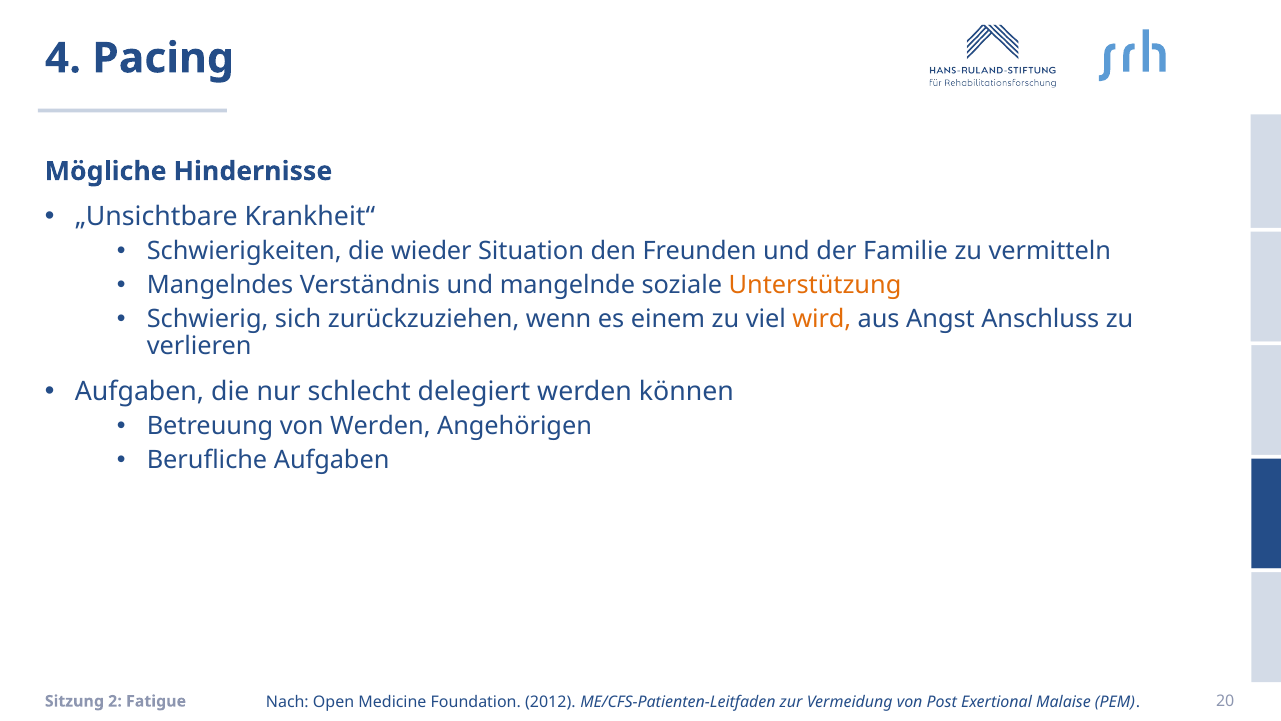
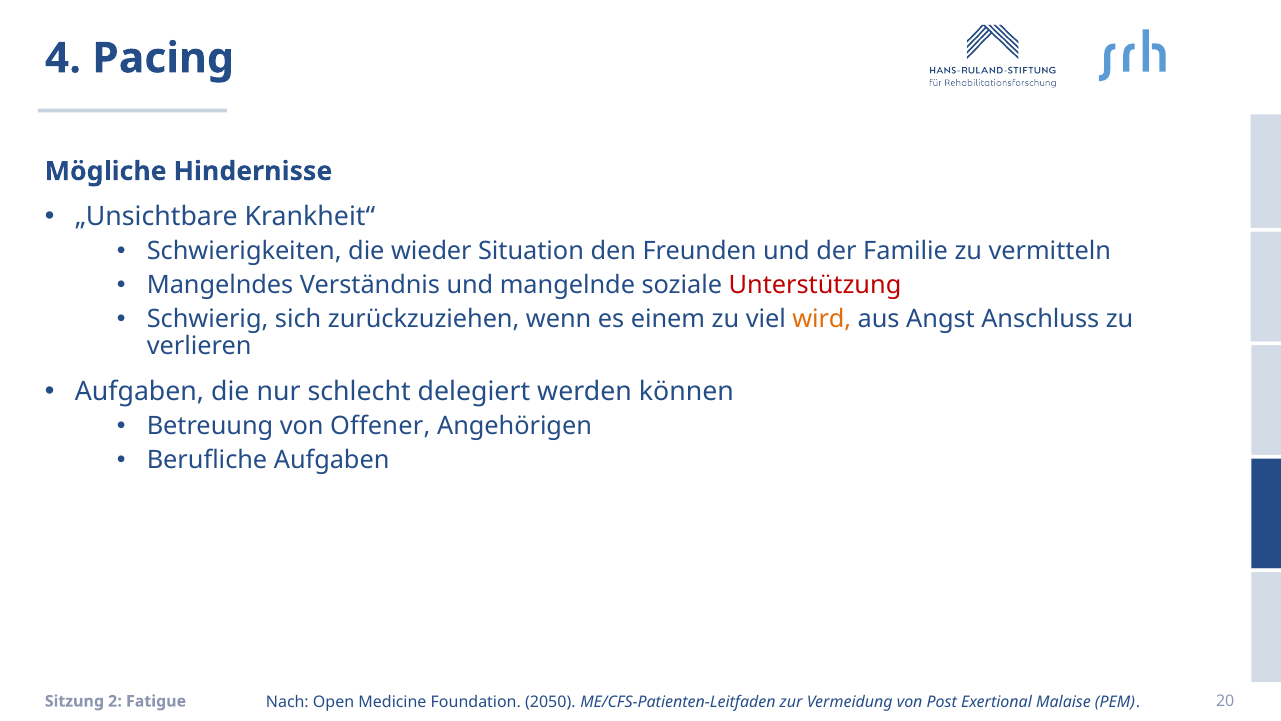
Unterstützung colour: orange -> red (815, 285)
von Werden: Werden -> Offener (380, 426)
2012: 2012 -> 2050 (550, 702)
